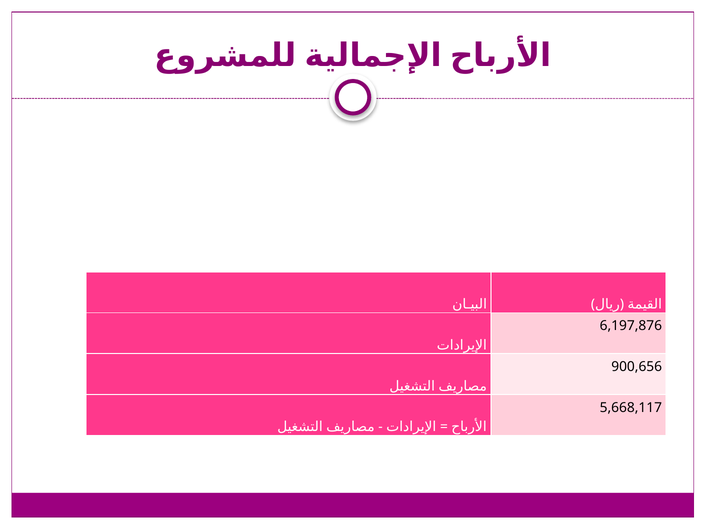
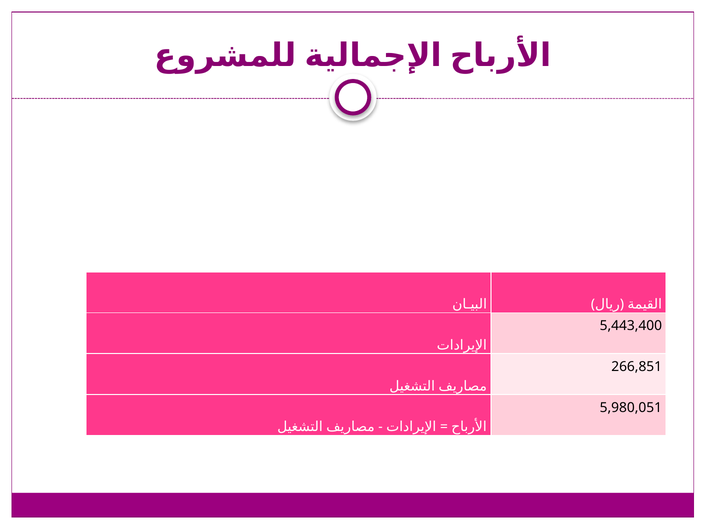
6,197,876: 6,197,876 -> 5,443,400 (631, 326)
900,656: 900,656 -> 266,851 (637, 367)
5,668,117: 5,668,117 -> 5,980,051 (631, 408)
